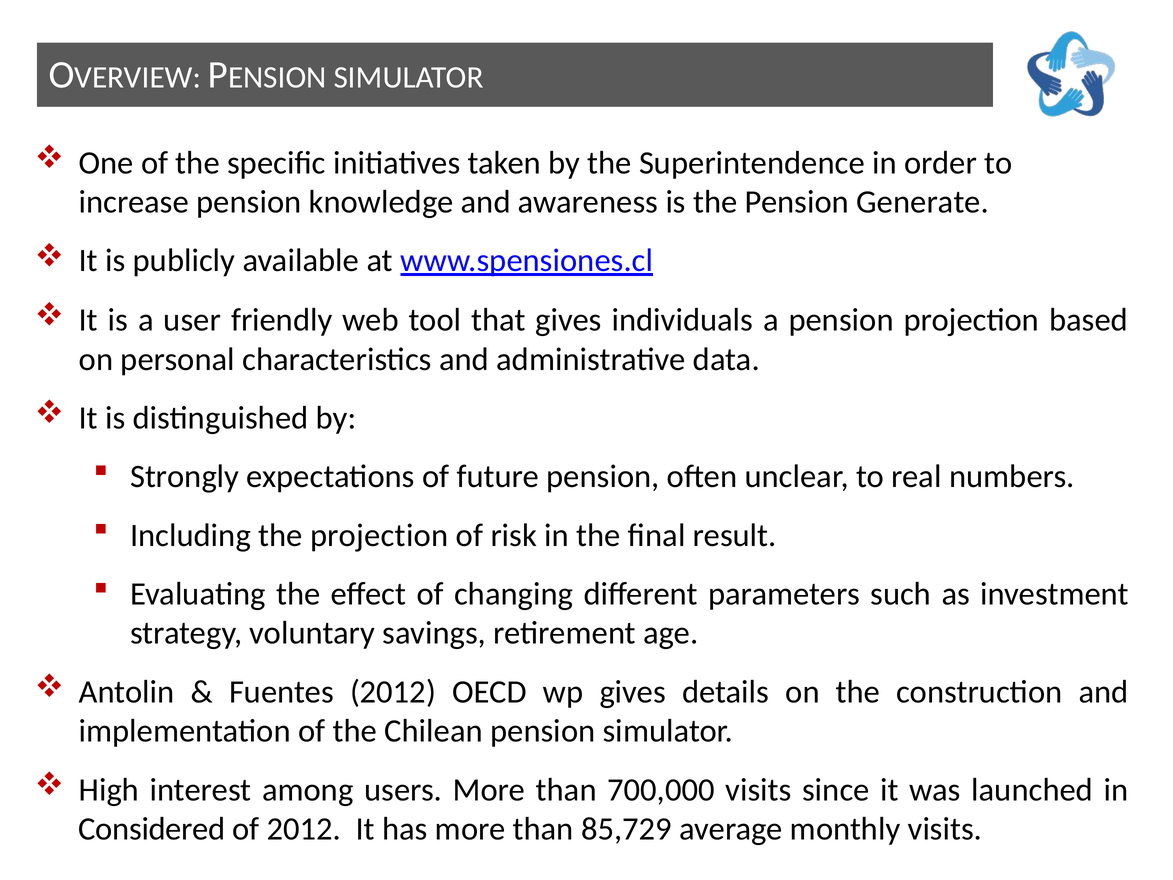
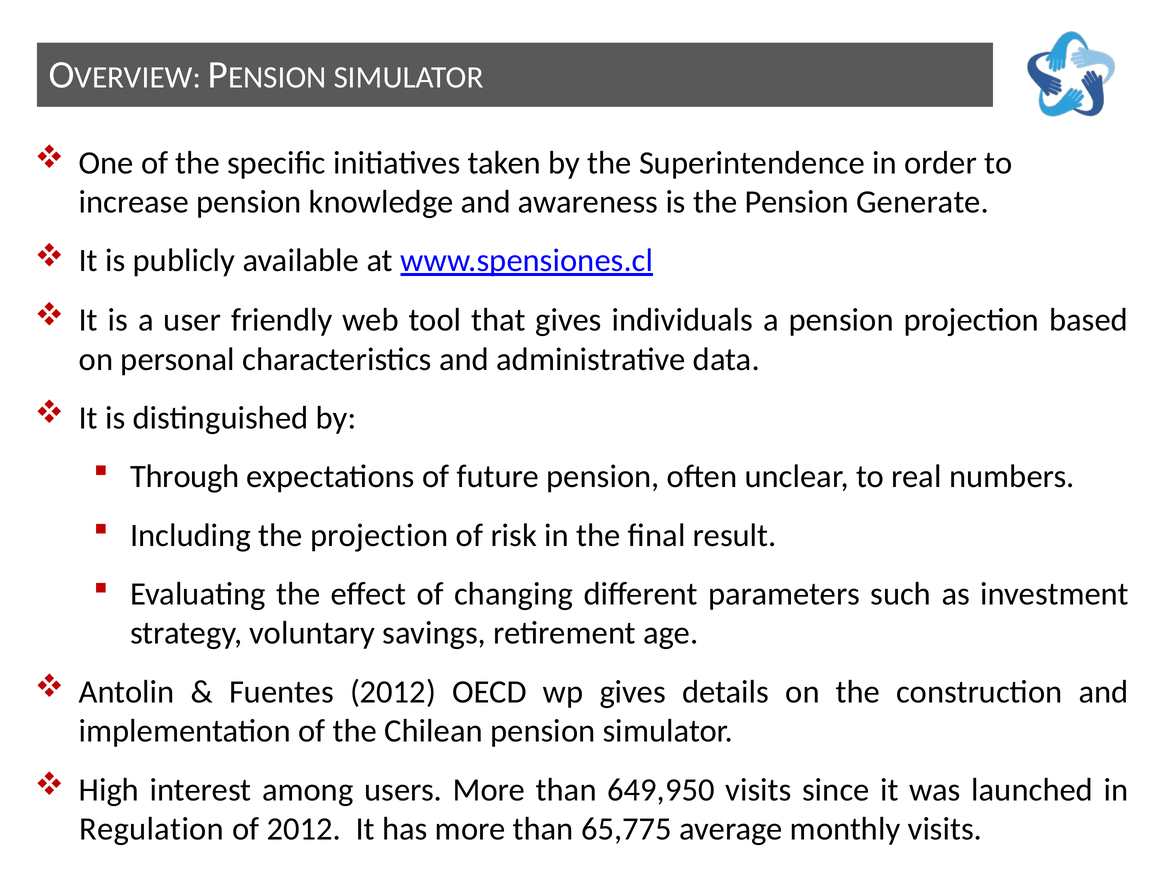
Strongly: Strongly -> Through (185, 477)
700,000: 700,000 -> 649,950 (661, 790)
Considered: Considered -> Regulation (152, 829)
85,729: 85,729 -> 65,775 (626, 829)
